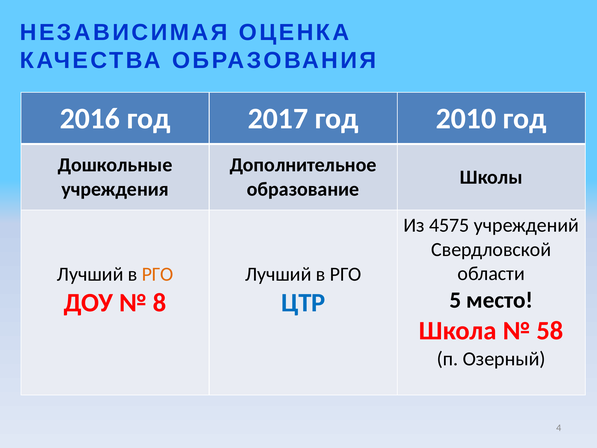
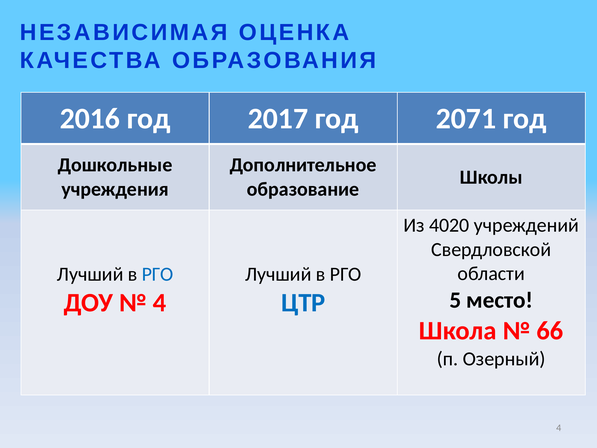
2010: 2010 -> 2071 (466, 118)
4575: 4575 -> 4020 (449, 225)
РГО colour: orange -> blue (158, 274)
8: 8 -> 4 (160, 303)
58: 58 -> 66 (550, 330)
